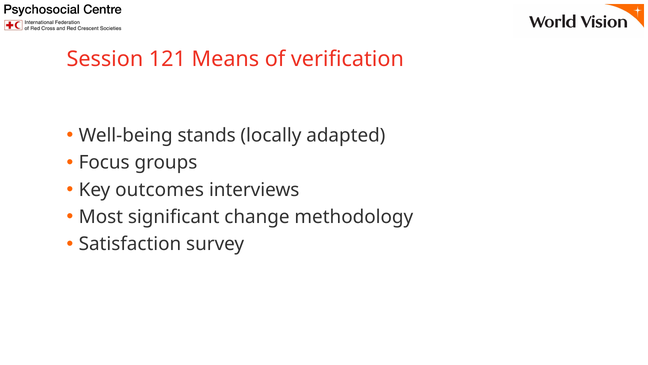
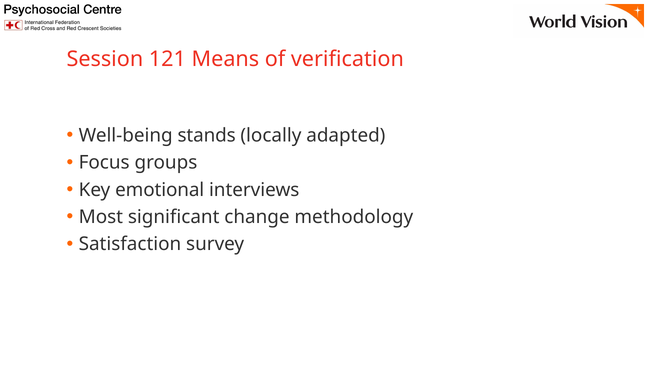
outcomes: outcomes -> emotional (160, 190)
